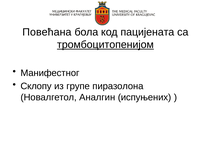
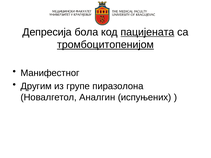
Повећана: Повећана -> Депресија (47, 32)
пацијената underline: none -> present (147, 32)
Склопу: Склопу -> Другим (36, 86)
